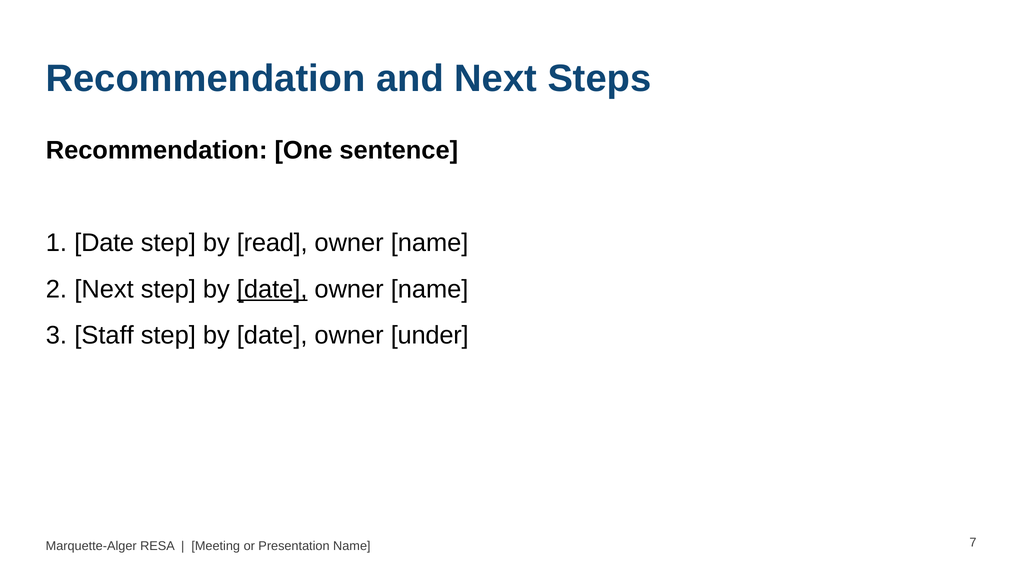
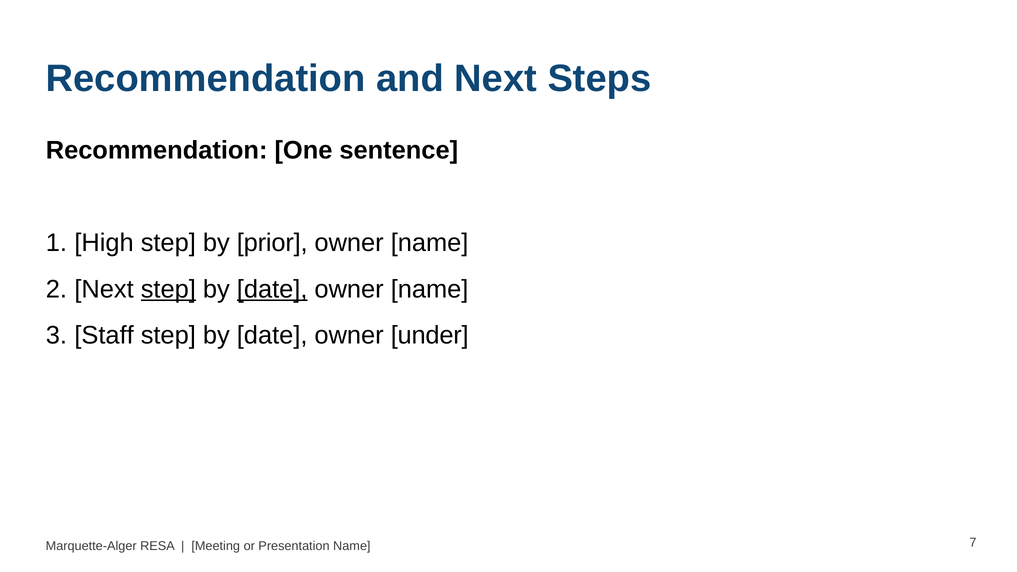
Date: Date -> High (104, 243)
read: read -> prior (272, 243)
step underline: none -> present (168, 289)
